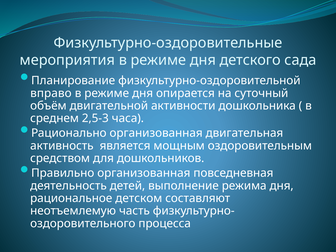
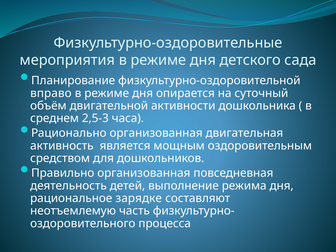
детском: детском -> зарядке (139, 198)
